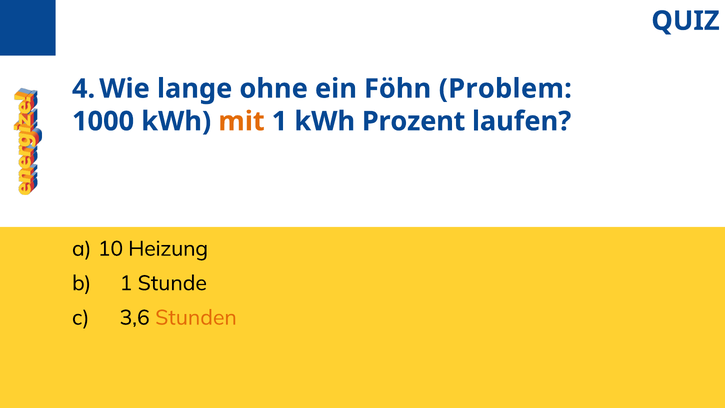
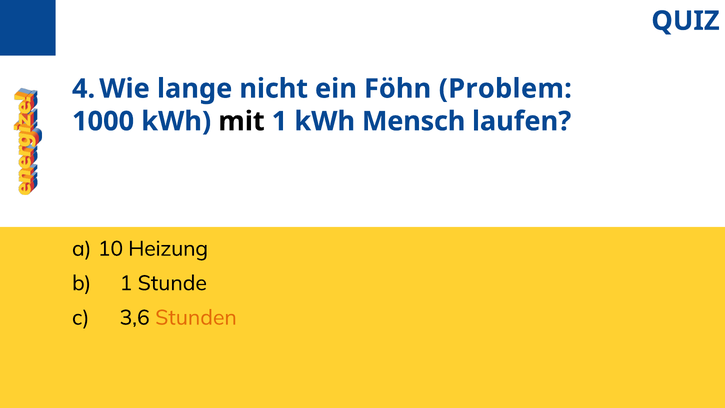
ohne: ohne -> nicht (274, 89)
mit colour: orange -> black (241, 121)
Prozent: Prozent -> Mensch (414, 121)
